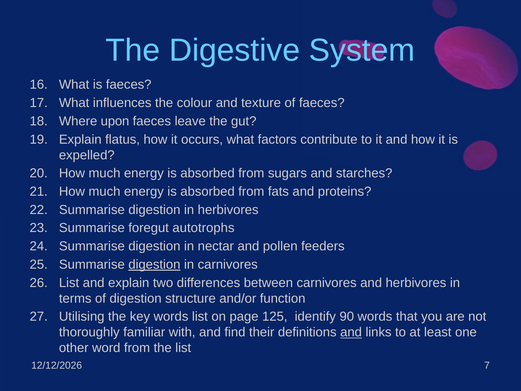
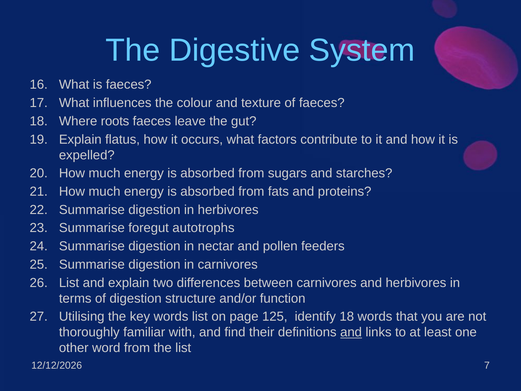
upon: upon -> roots (115, 121)
digestion underline: present -> none (154, 264)
identify 90: 90 -> 18 (347, 316)
